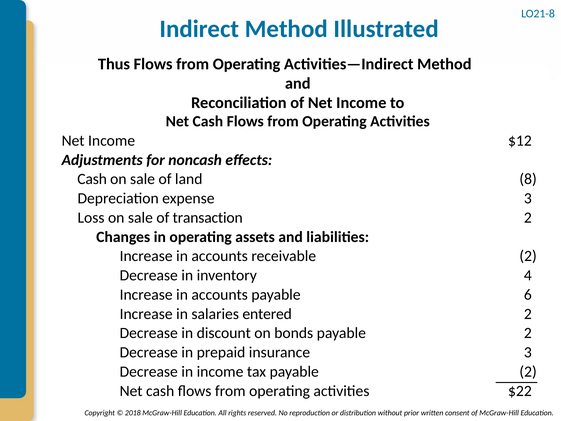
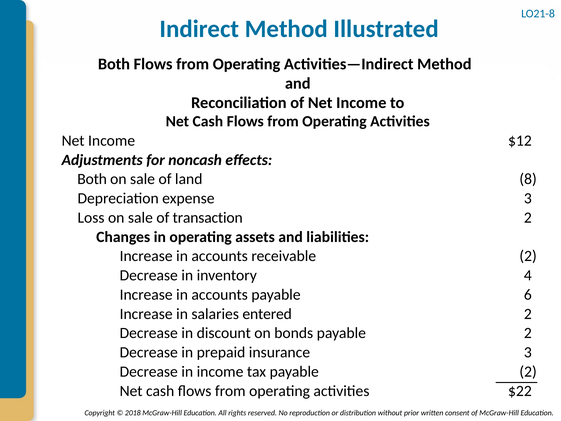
Thus: Thus -> Both (114, 64)
Cash: Cash -> Both (92, 179)
